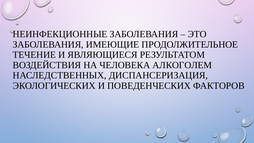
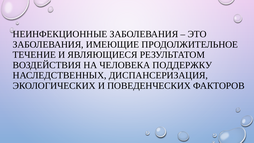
АЛКОГОЛЕМ: АЛКОГОЛЕМ -> ПОДДЕРЖКУ (182, 65)
